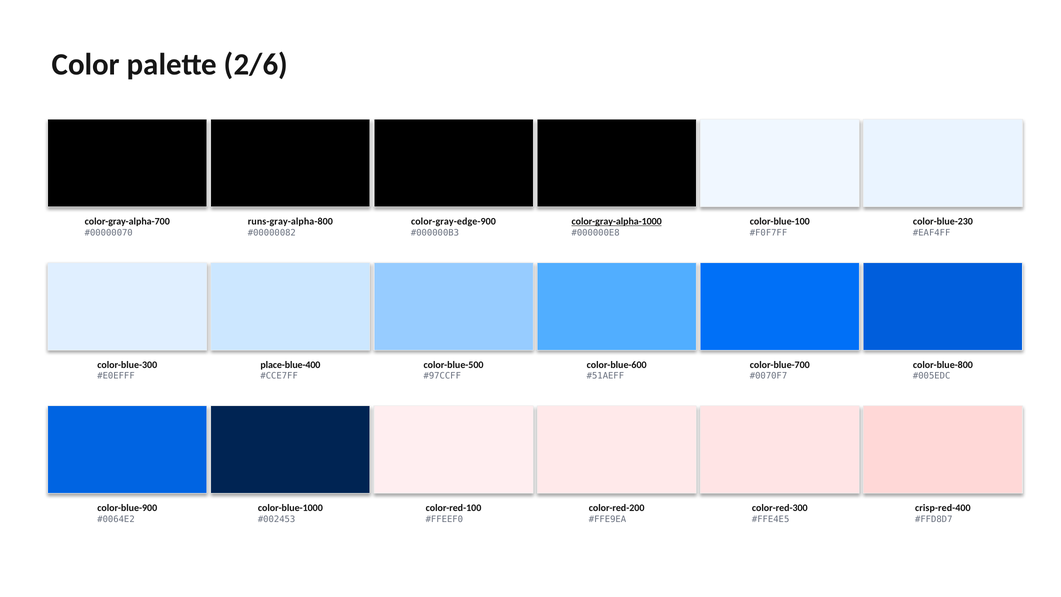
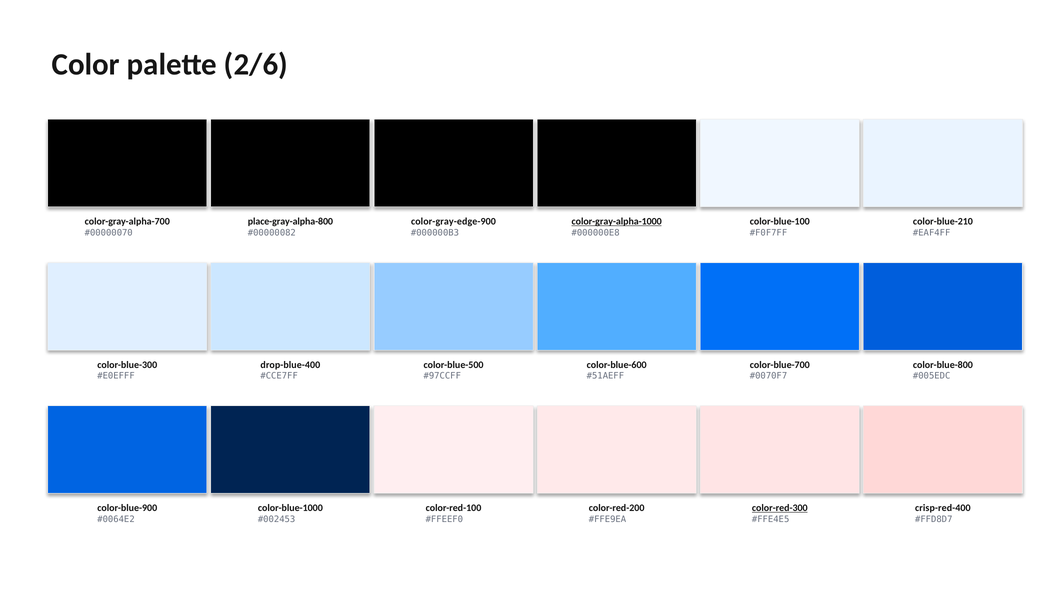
runs-gray-alpha-800: runs-gray-alpha-800 -> place-gray-alpha-800 (290, 221)
color-blue-230: color-blue-230 -> color-blue-210 (943, 221)
place-blue-400: place-blue-400 -> drop-blue-400 (290, 365)
color-red-300 underline: none -> present (780, 508)
